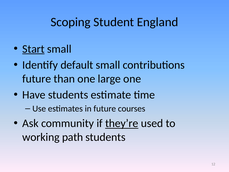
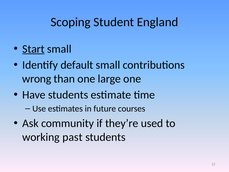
future: future -> wrong (37, 79)
they’re underline: present -> none (122, 123)
path: path -> past (72, 137)
